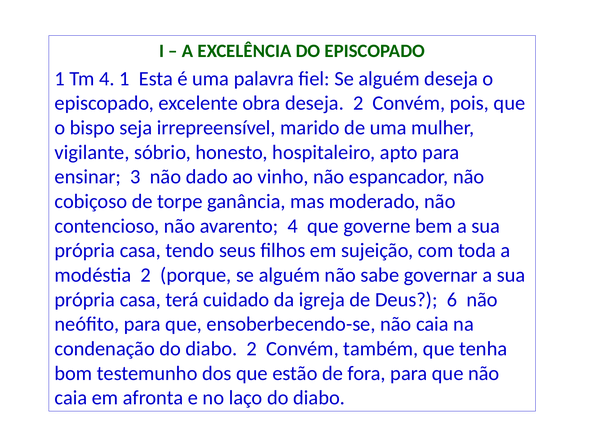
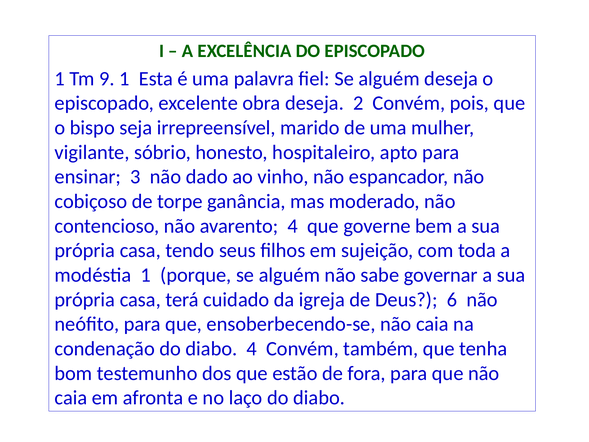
Tm 4: 4 -> 9 (107, 79)
modéstia 2: 2 -> 1 (146, 275)
diabo 2: 2 -> 4 (252, 349)
